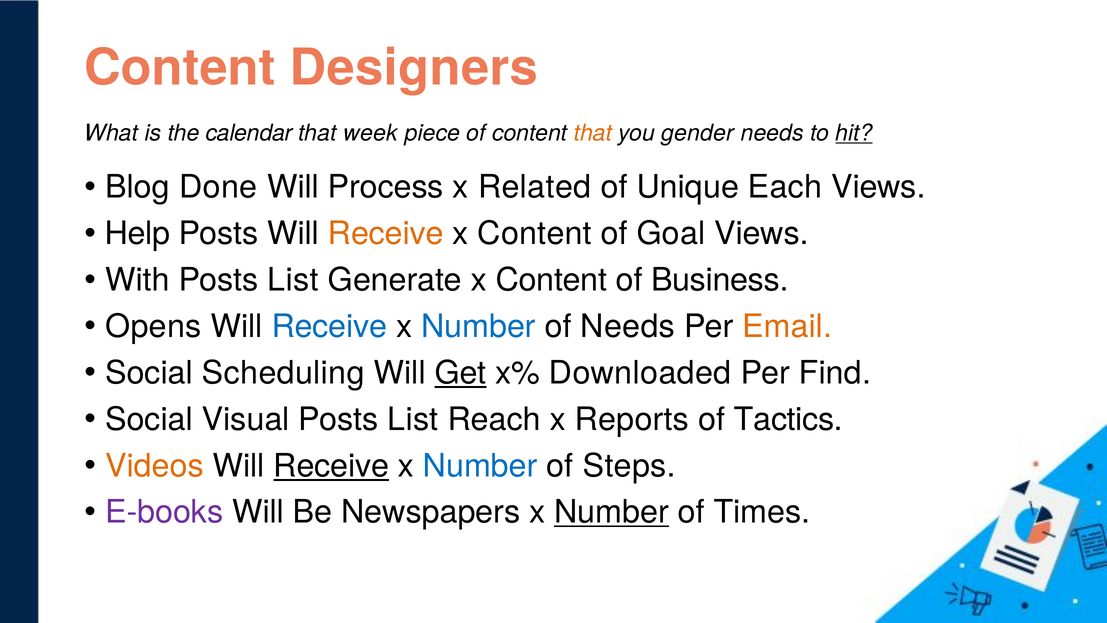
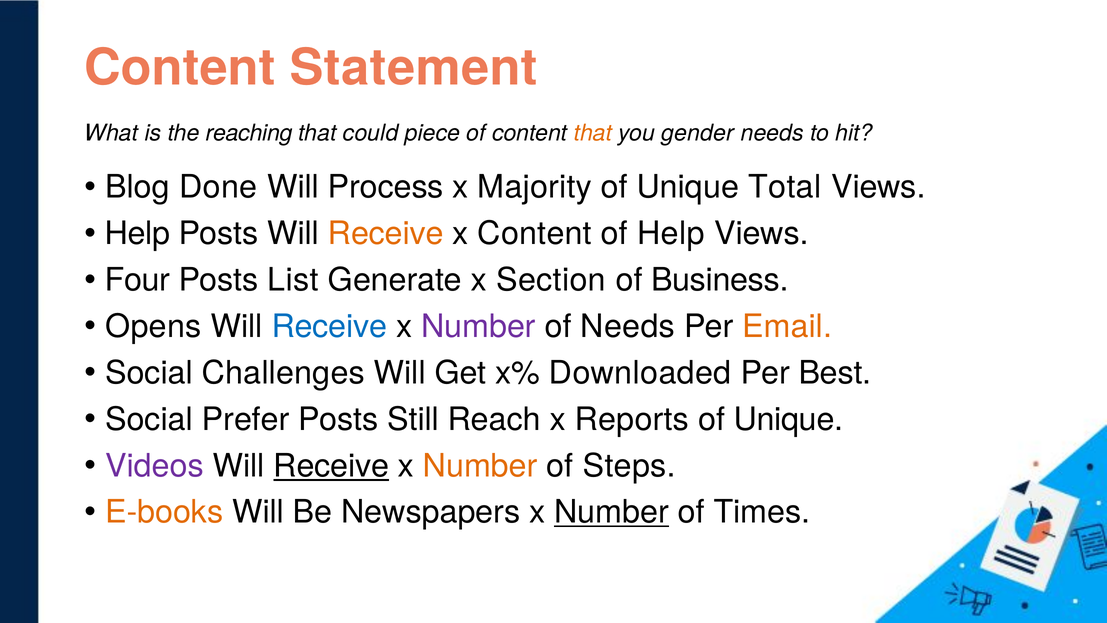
Designers: Designers -> Statement (414, 68)
calendar: calendar -> reaching (249, 133)
week: week -> could (371, 133)
hit underline: present -> none (854, 133)
Related: Related -> Majority (535, 187)
Each: Each -> Total (785, 187)
of Goal: Goal -> Help (671, 234)
With: With -> Four (138, 280)
Generate x Content: Content -> Section (551, 280)
Number colour: blue -> purple (478, 326)
Scheduling: Scheduling -> Challenges (283, 373)
Get underline: present -> none (461, 373)
Find: Find -> Best (835, 373)
Visual: Visual -> Prefer (246, 419)
List: List -> Still (413, 419)
Tactics: Tactics -> Unique (788, 419)
Videos colour: orange -> purple (154, 466)
Number colour: blue -> orange (480, 466)
E-books colour: purple -> orange (164, 512)
